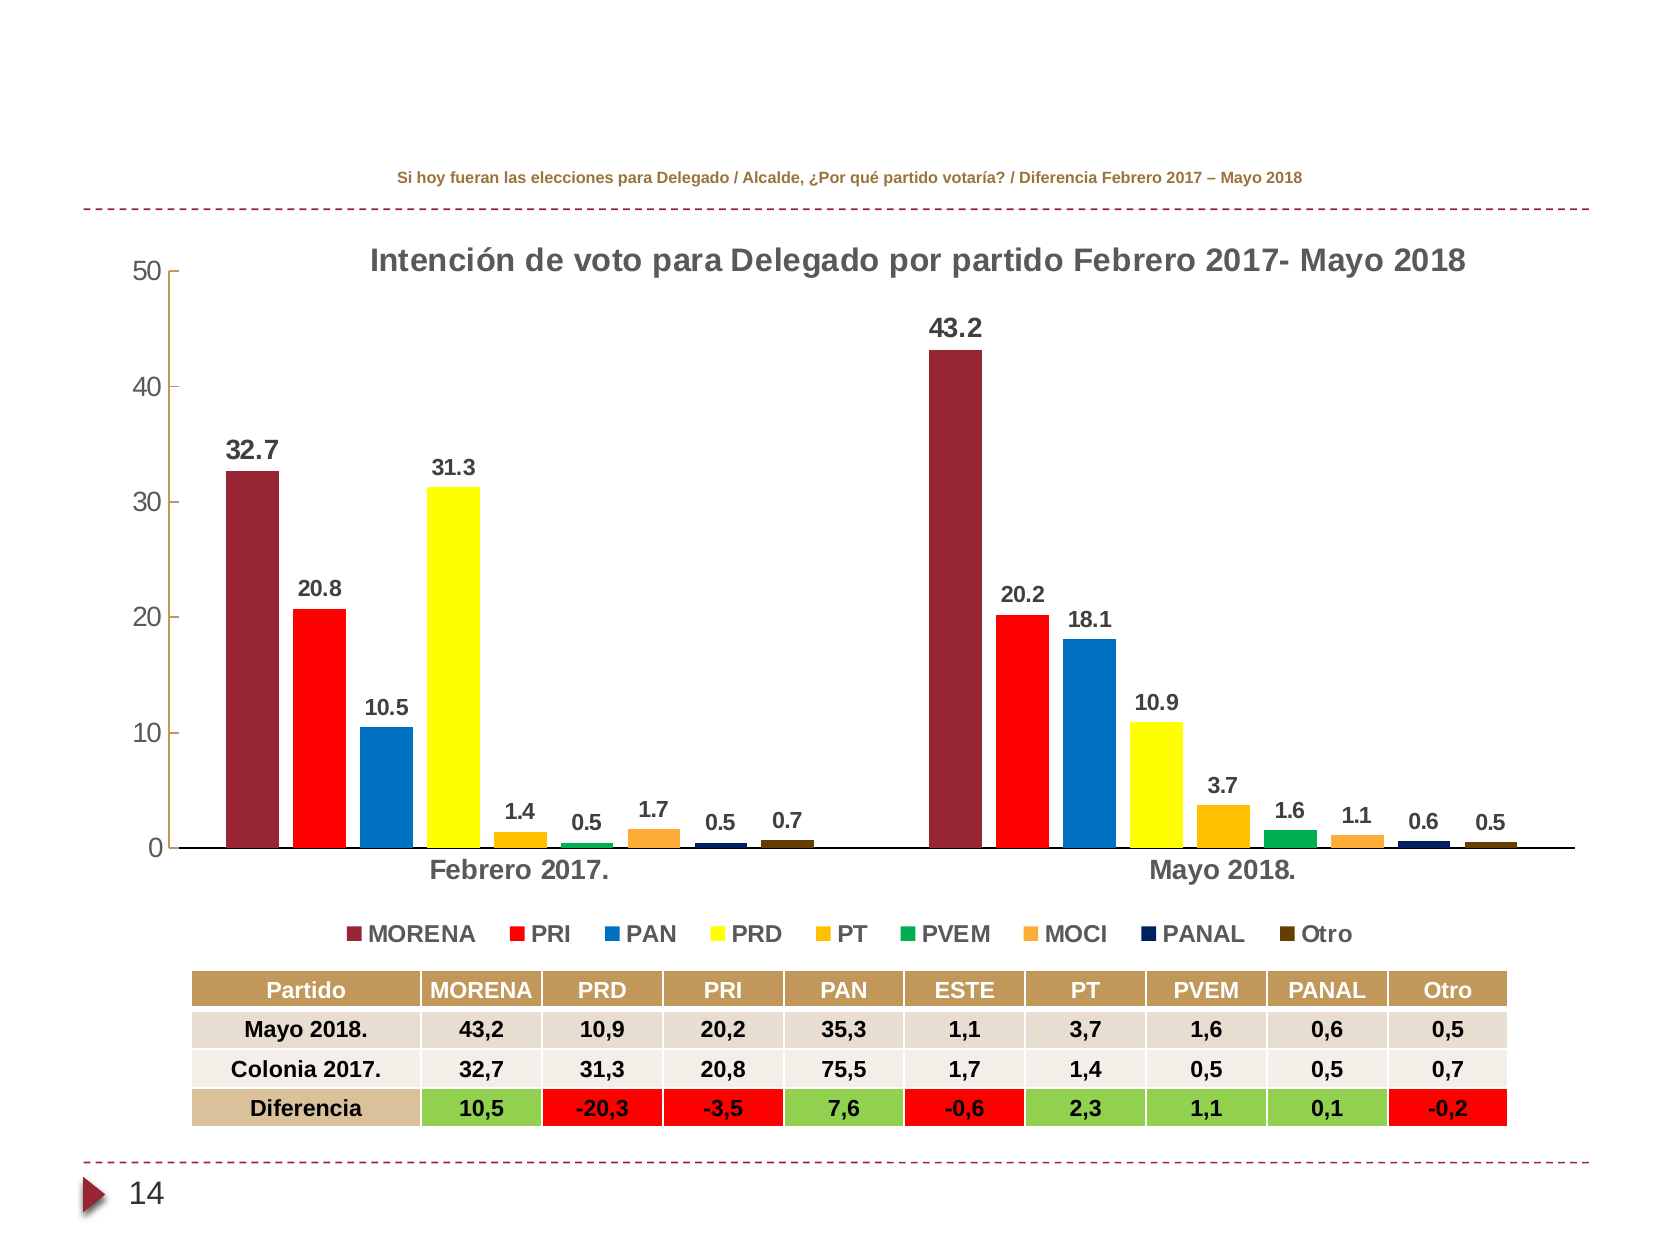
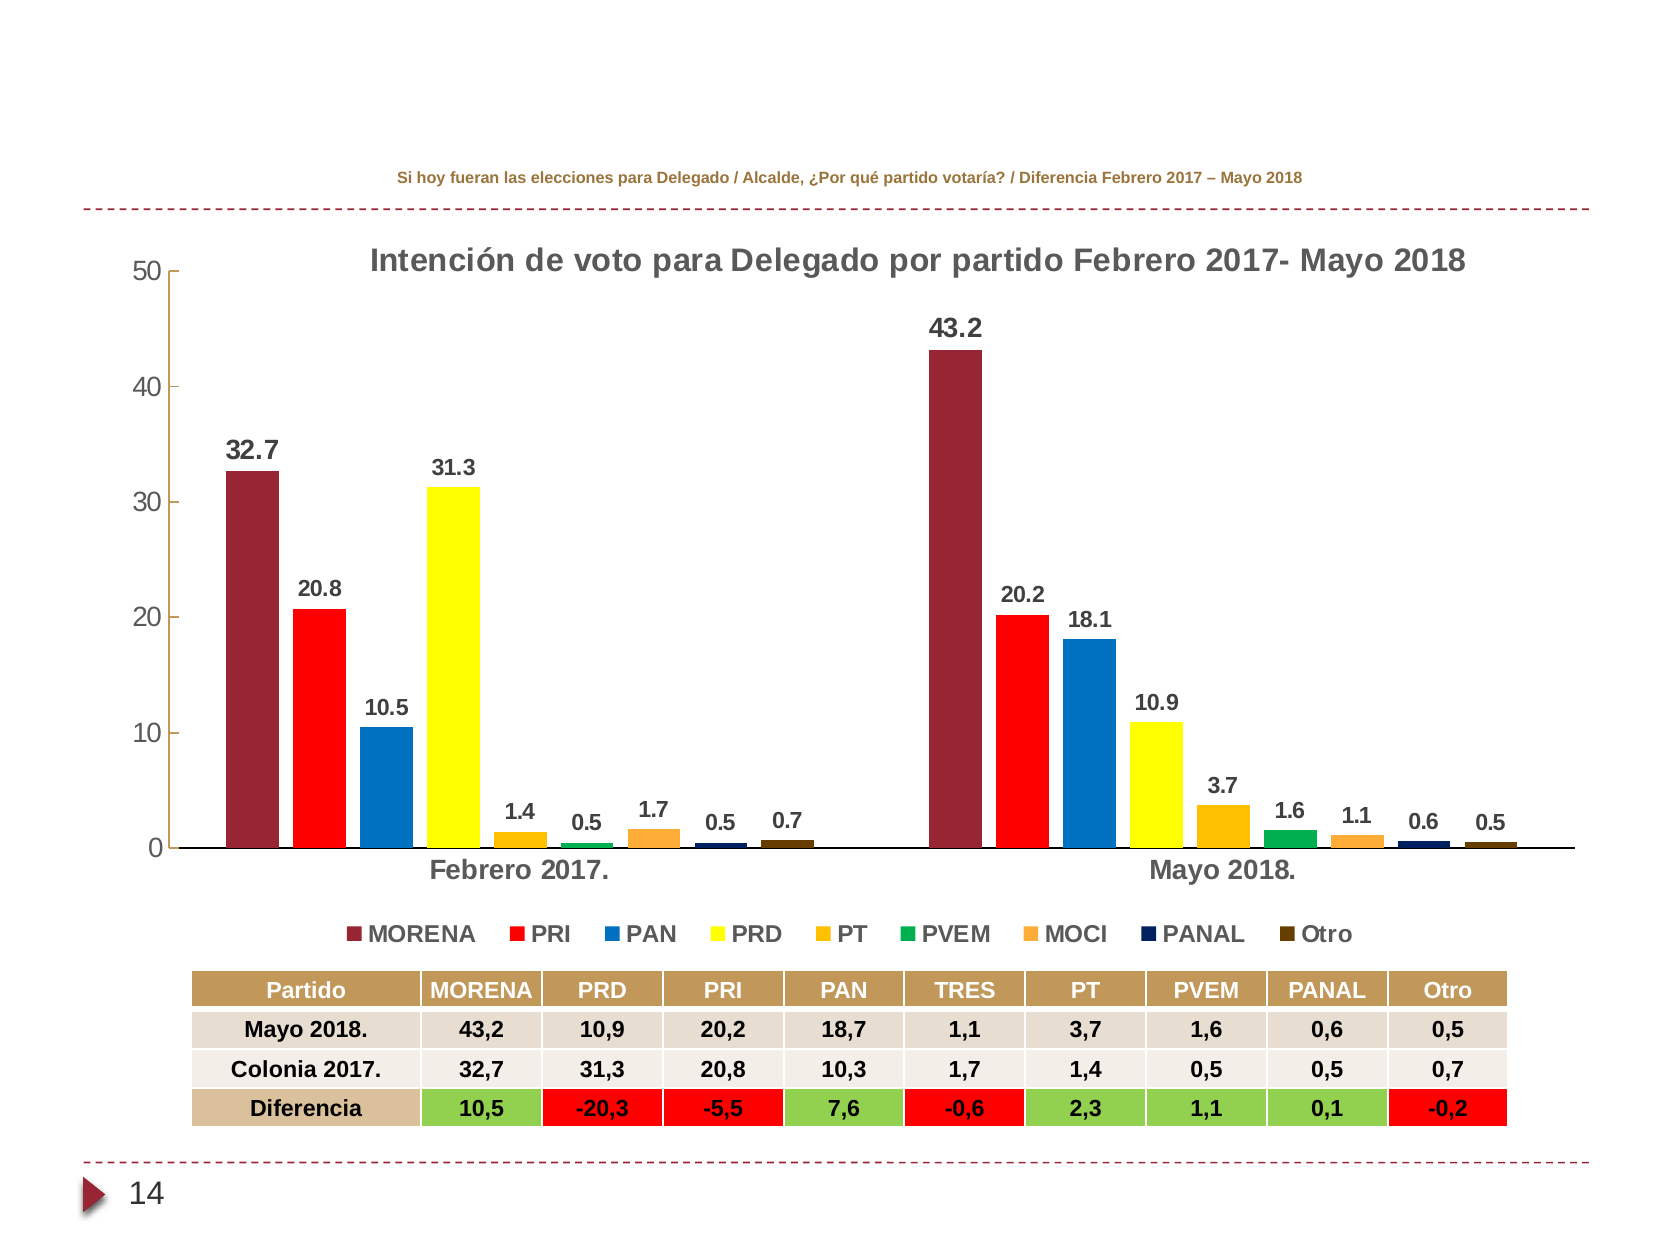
ESTE: ESTE -> TRES (965, 991)
35,3: 35,3 -> 18,7 (844, 1030)
75,5: 75,5 -> 10,3 (844, 1069)
-3,5: -3,5 -> -5,5 (723, 1108)
